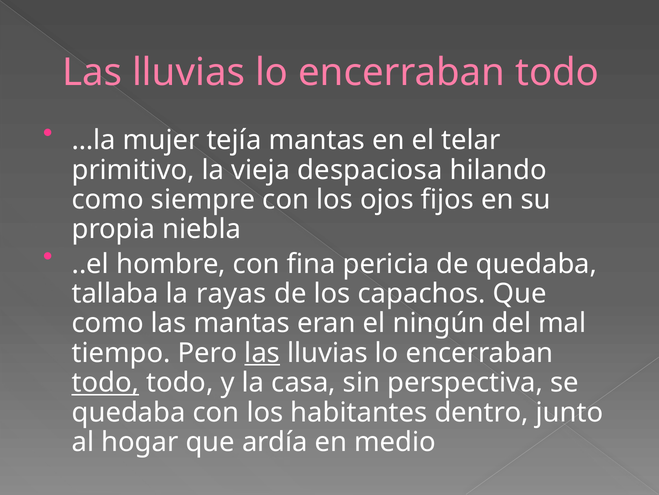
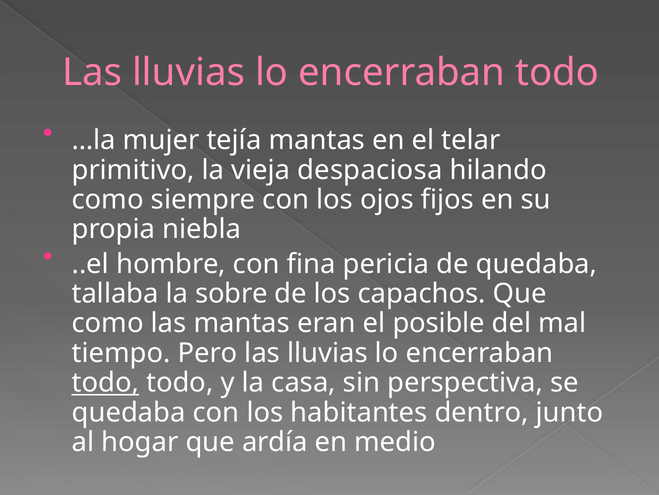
rayas: rayas -> sobre (231, 293)
ningún: ningún -> posible (439, 323)
las underline: present -> none (262, 353)
